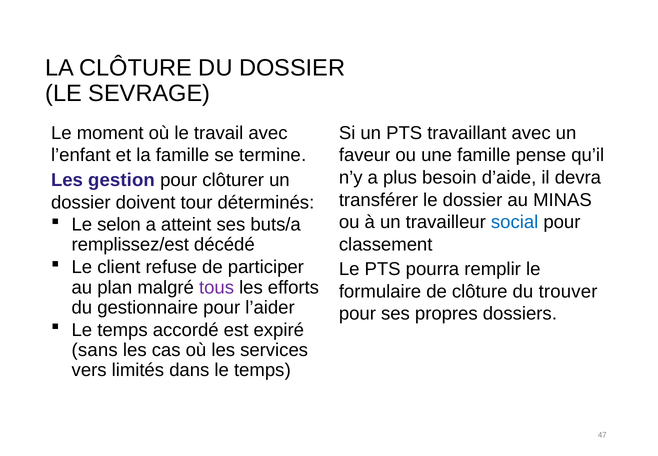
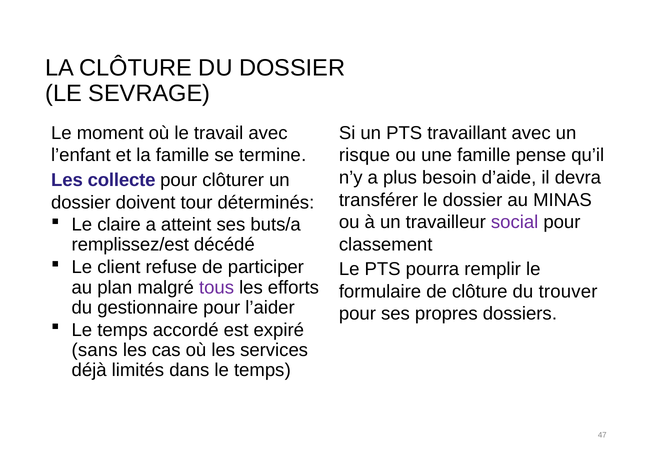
faveur: faveur -> risque (365, 155)
gestion: gestion -> collecte (122, 180)
social colour: blue -> purple (515, 222)
selon: selon -> claire (119, 224)
vers: vers -> déjà (89, 370)
